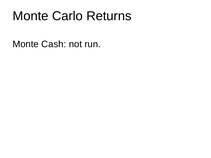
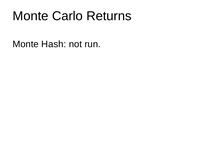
Cash: Cash -> Hash (54, 44)
